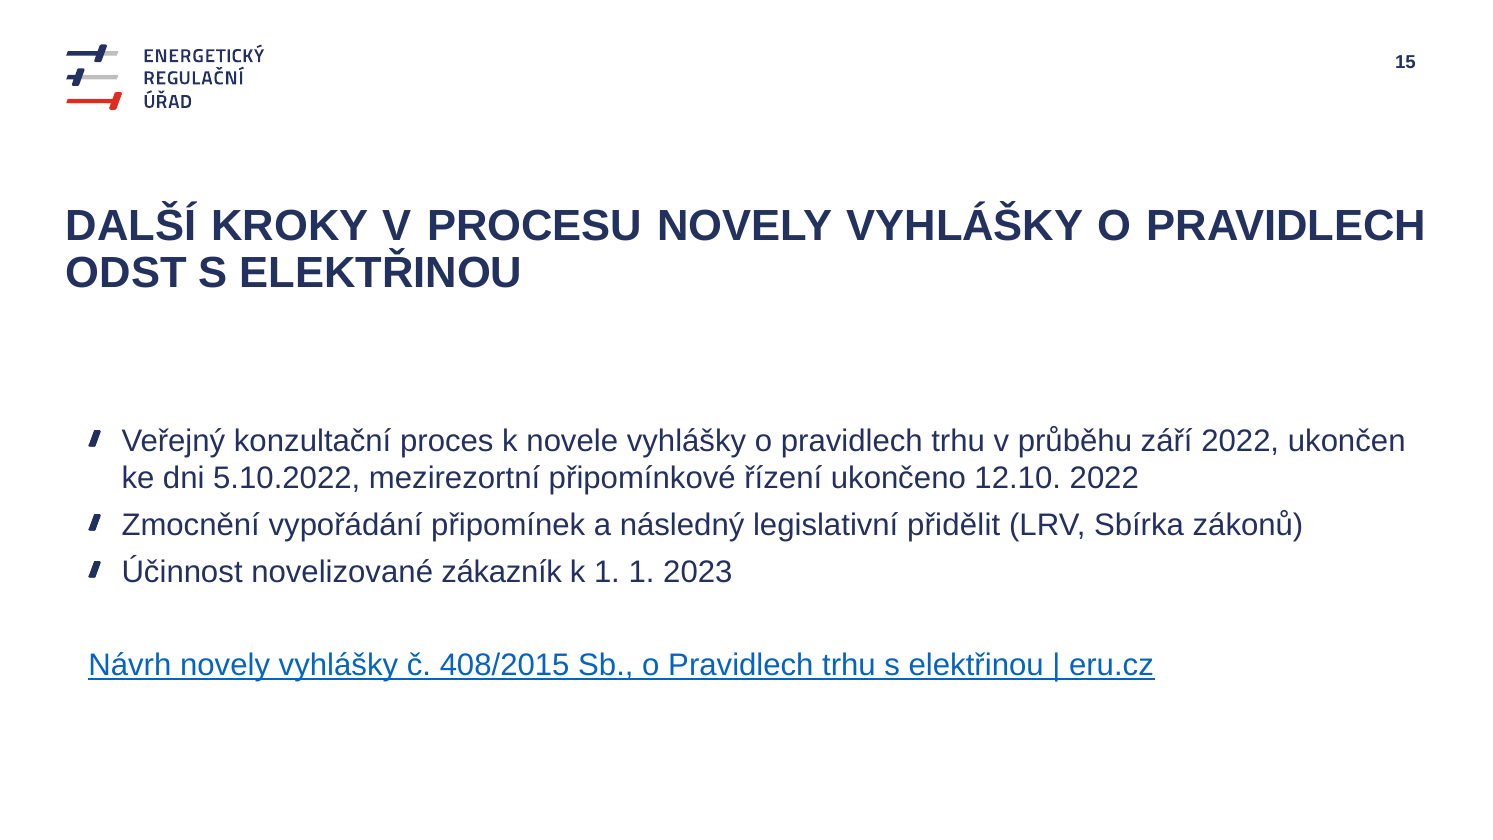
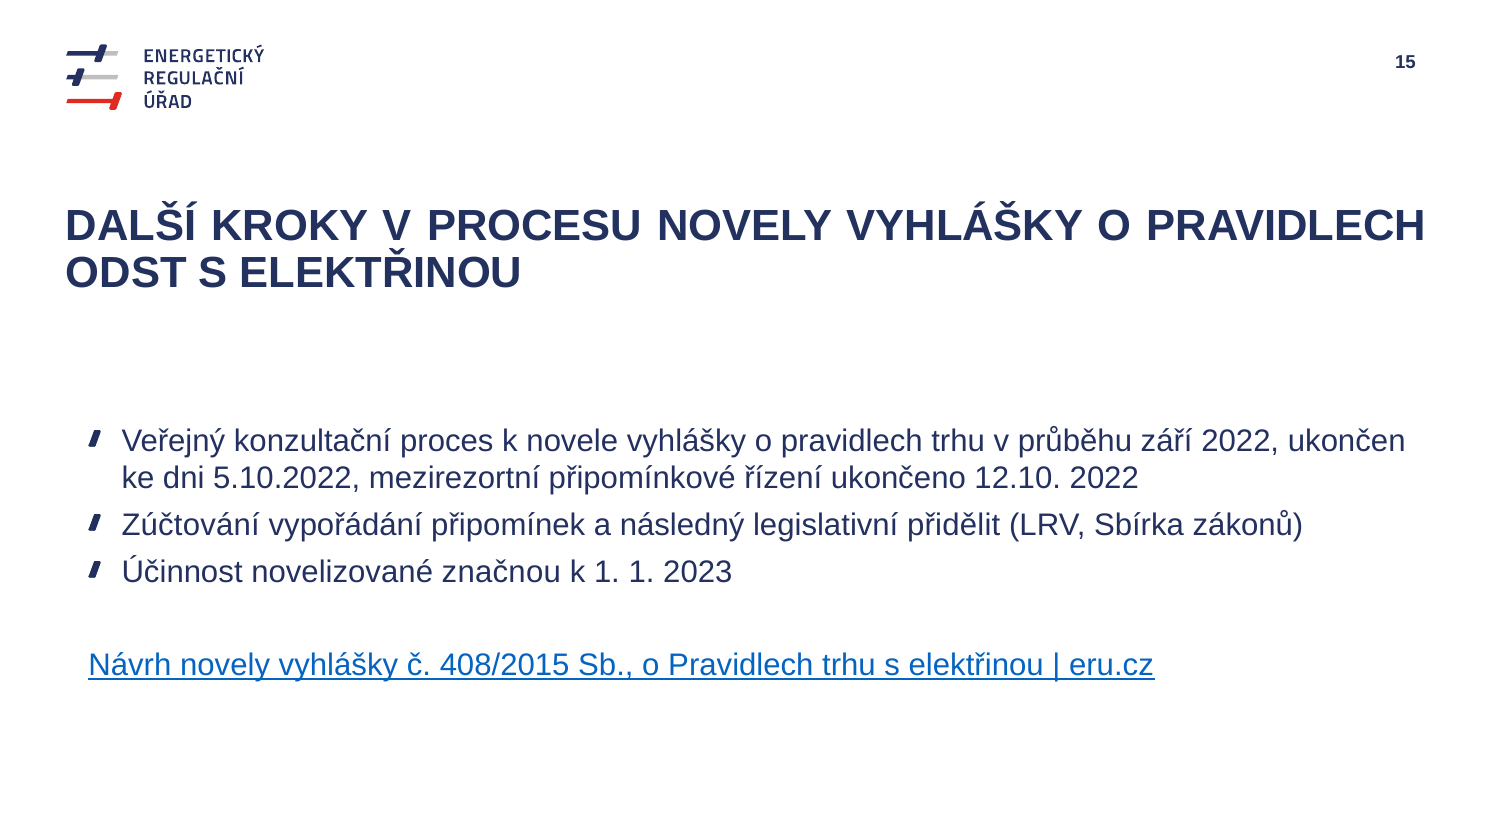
Zmocnění: Zmocnění -> Zúčtování (191, 525)
zákazník: zákazník -> značnou (501, 572)
